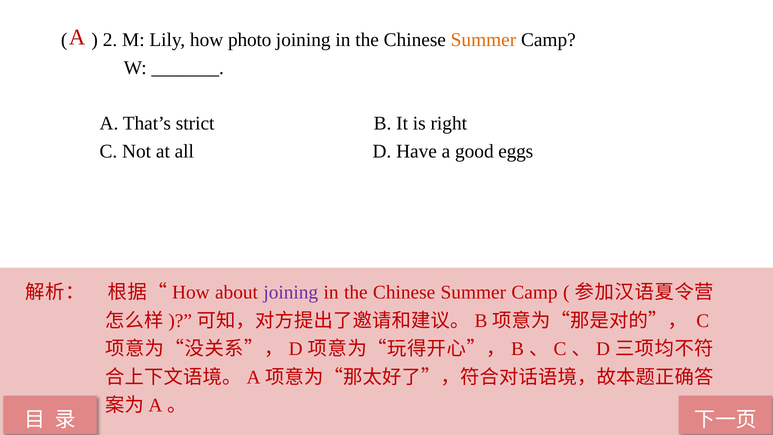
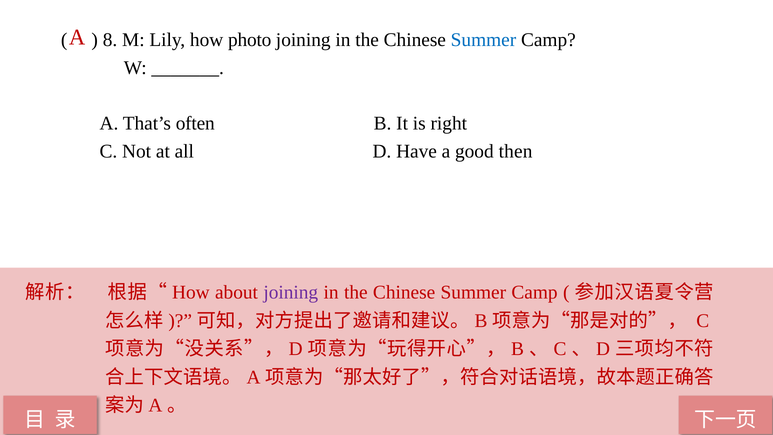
2: 2 -> 8 (110, 40)
Summer colour: orange -> blue (483, 40)
strict: strict -> often (195, 123)
eggs: eggs -> then (516, 151)
